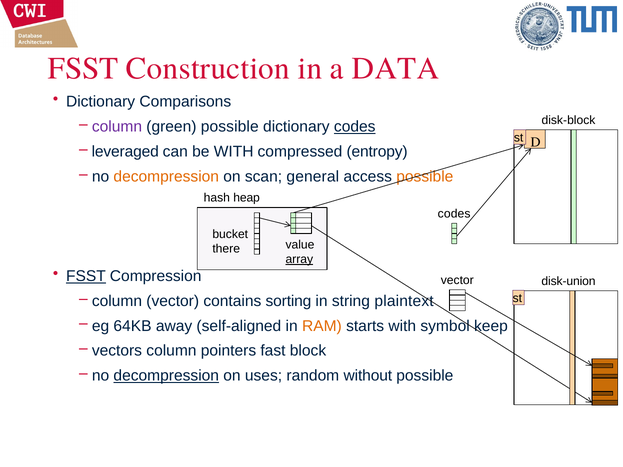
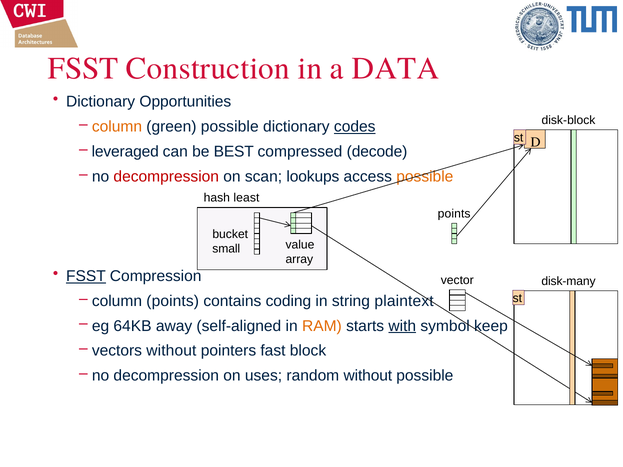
Comparisons: Comparisons -> Opportunities (185, 102)
column colour: purple -> orange (117, 127)
be WITH: WITH -> BEST (234, 152)
entropy: entropy -> decode (377, 152)
decompression colour: orange -> red (166, 177)
general: general -> lookups (313, 177)
heap: heap -> least (246, 198)
codes: codes -> points (454, 214)
there: there -> small (226, 249)
array underline: present -> none (299, 259)
disk-union: disk-union -> disk-many (569, 281)
column vector: vector -> points (173, 301)
sorting: sorting -> coding (288, 301)
with underline: none -> present (402, 326)
vectors column: column -> without (171, 351)
decompression underline: present -> none (166, 376)
